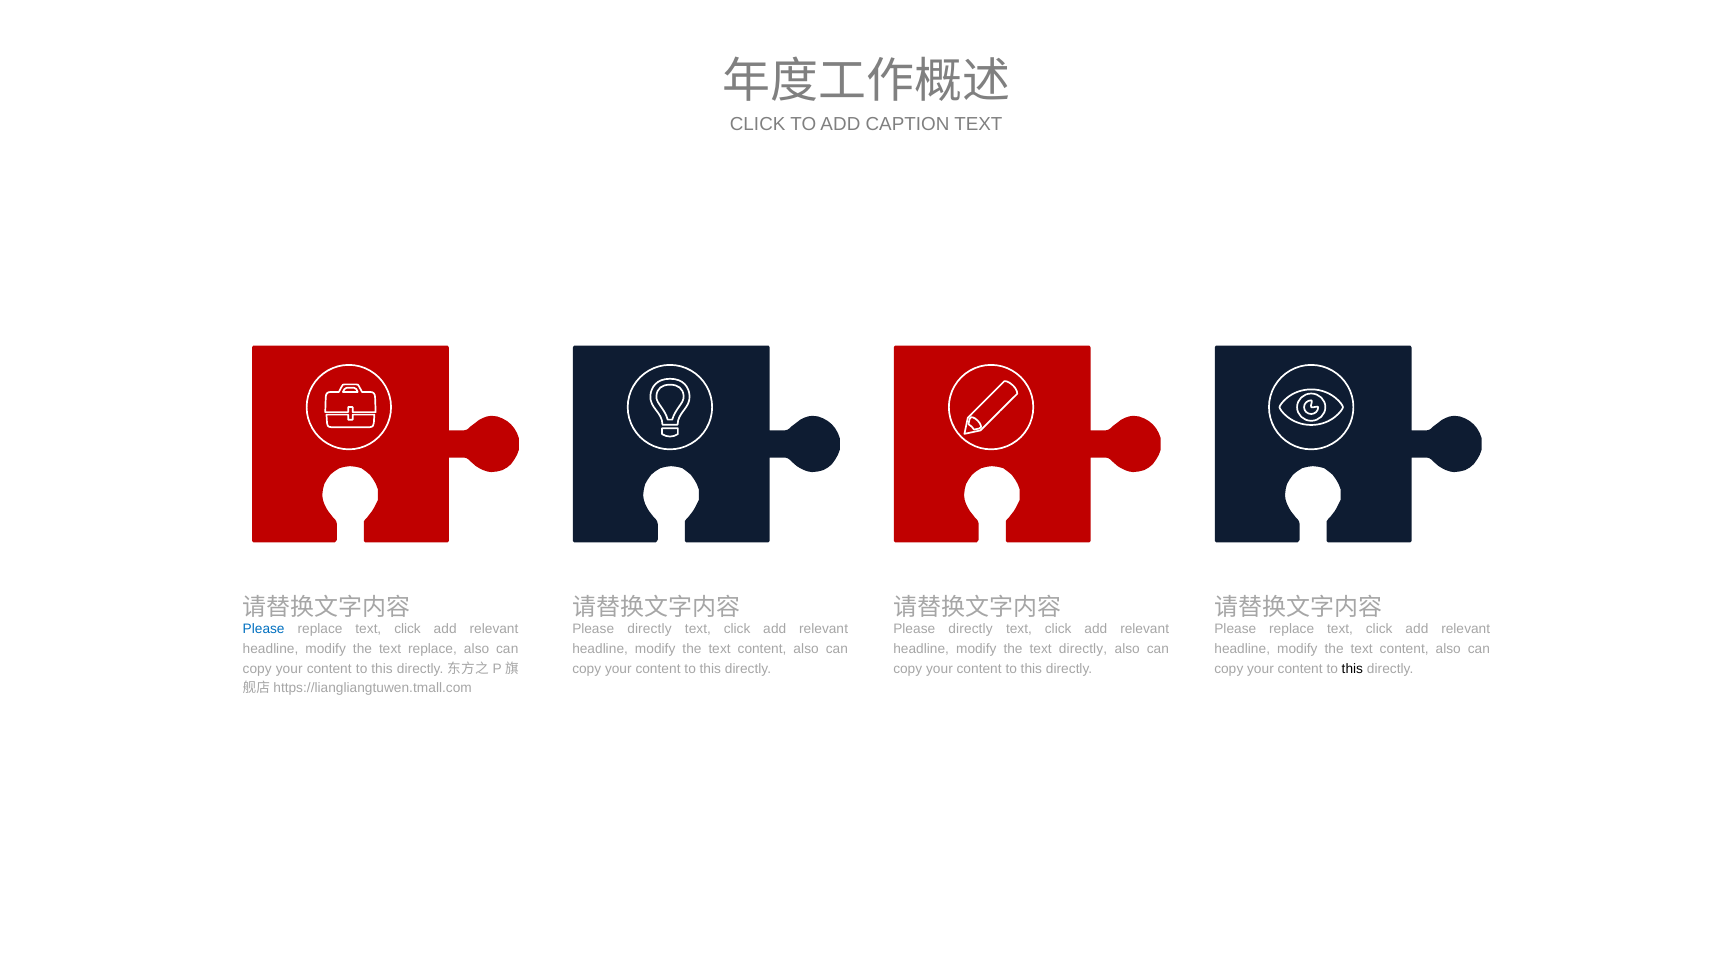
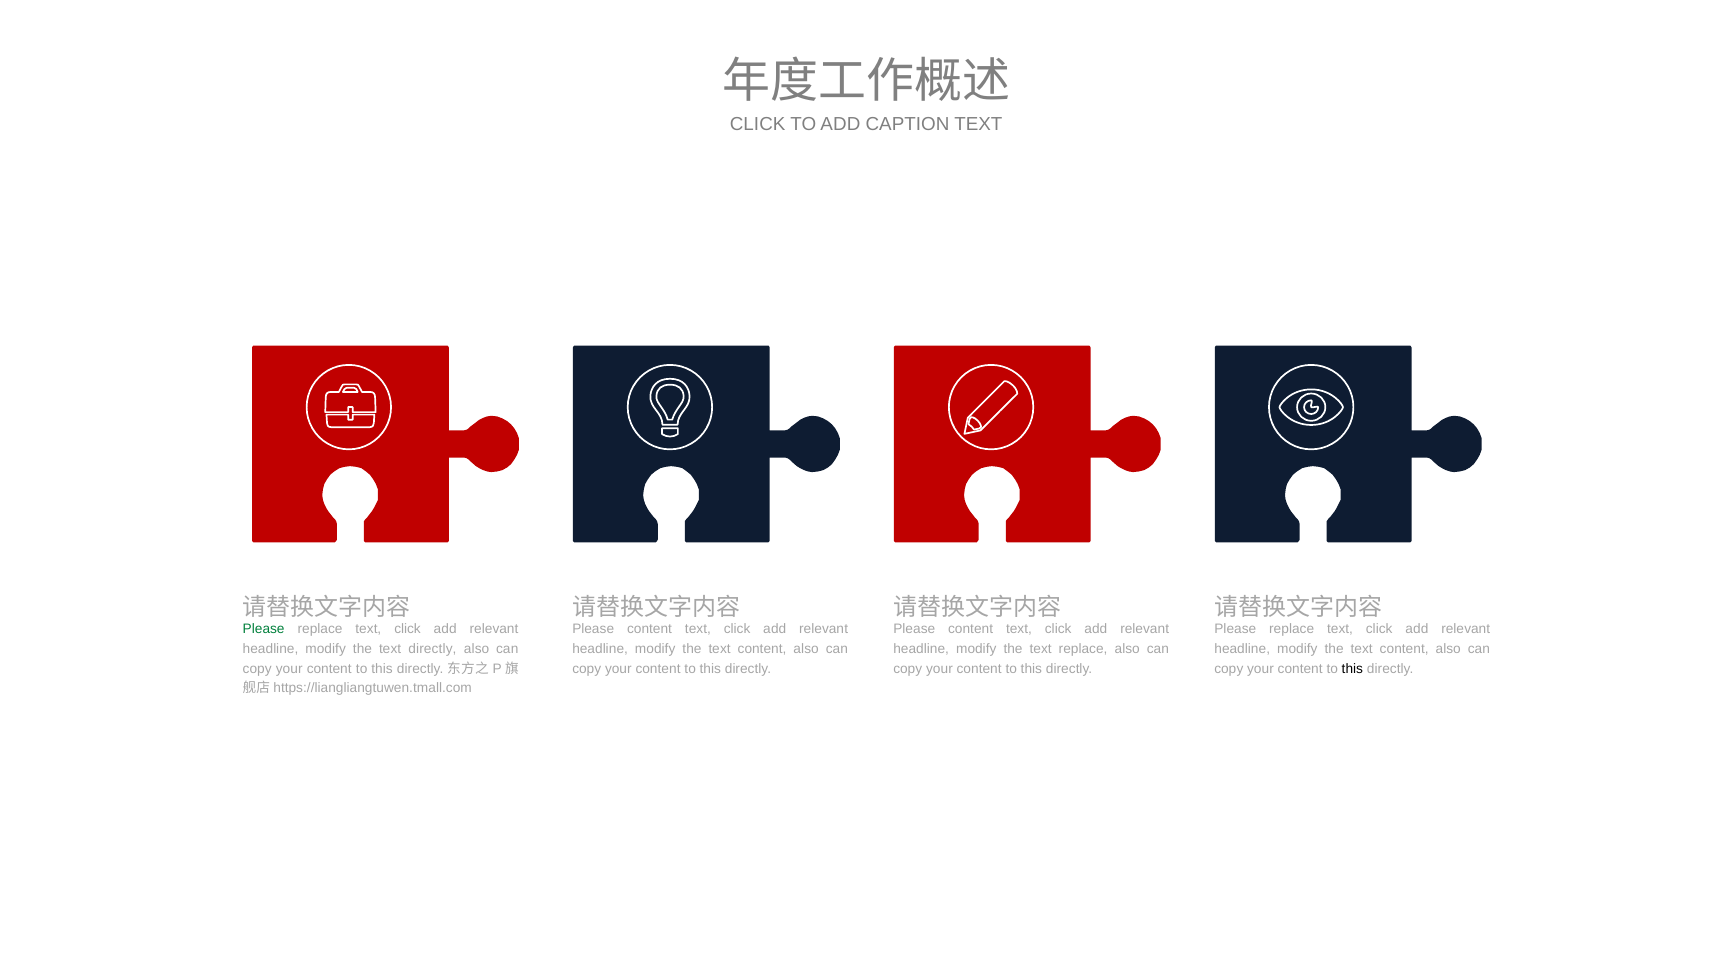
Please colour: blue -> green (264, 629)
directly: directly -> content (650, 629)
directly: directly -> content (971, 629)
text replace: replace -> directly (432, 649)
text directly: directly -> replace (1083, 649)
